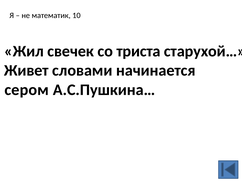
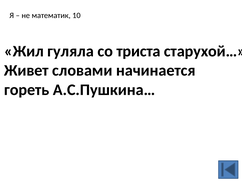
свечек: свечек -> гуляла (71, 51)
сером: сером -> гореть (27, 90)
